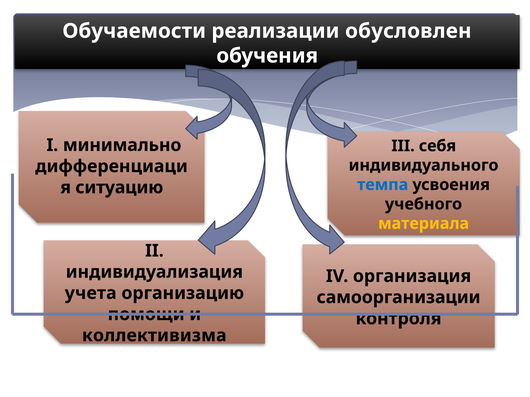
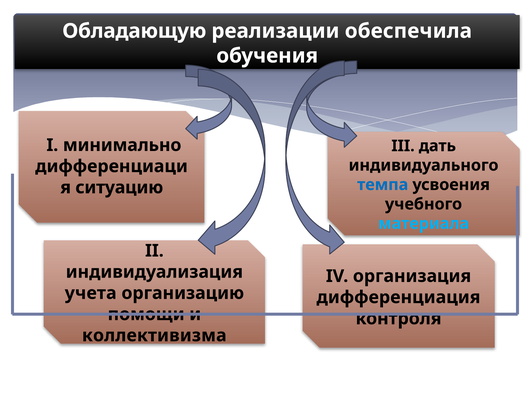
Обучаемости: Обучаемости -> Обладающую (134, 31)
обусловлен: обусловлен -> обеспечила (408, 31)
себя: себя -> дать (437, 146)
материала colour: yellow -> light blue (424, 224)
самоорганизации: самоорганизации -> дифференциация (399, 298)
